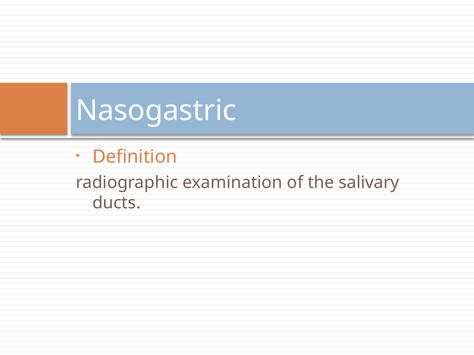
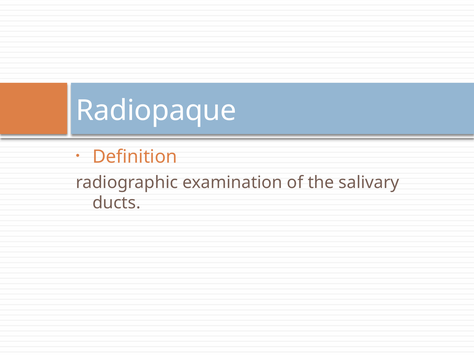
Nasogastric: Nasogastric -> Radiopaque (156, 111)
